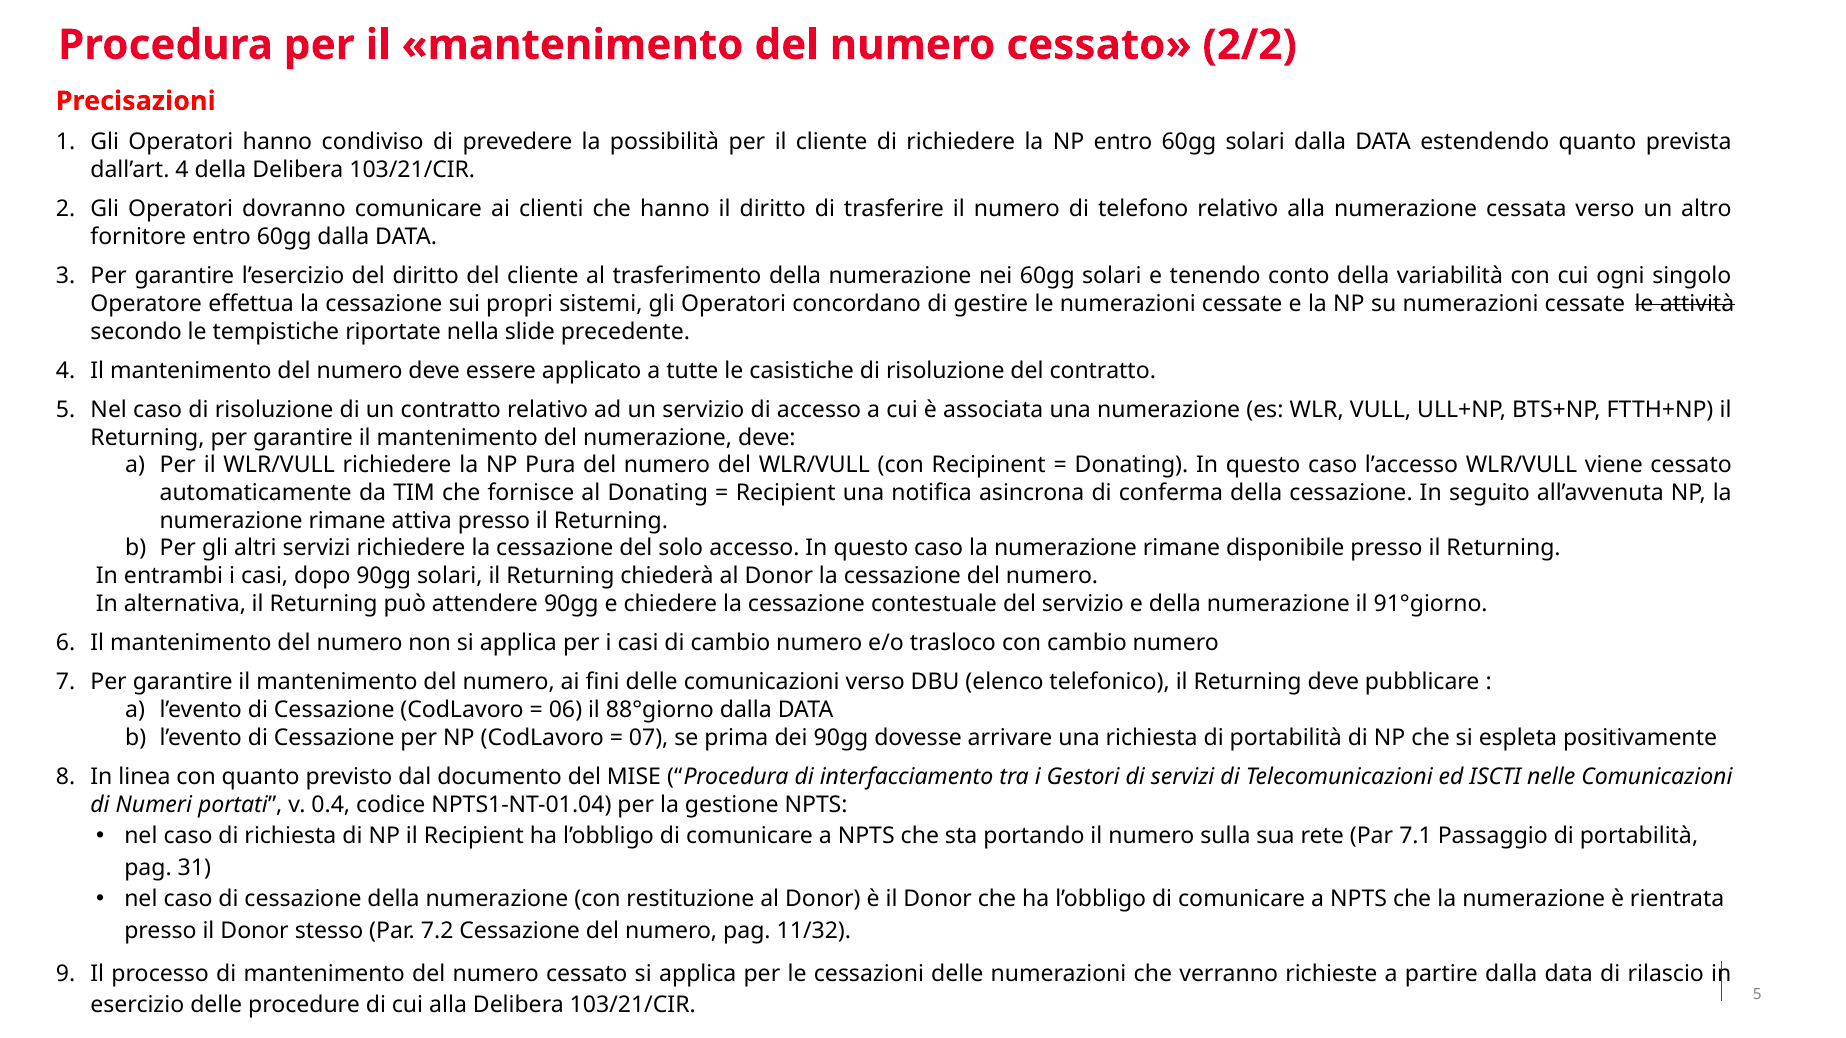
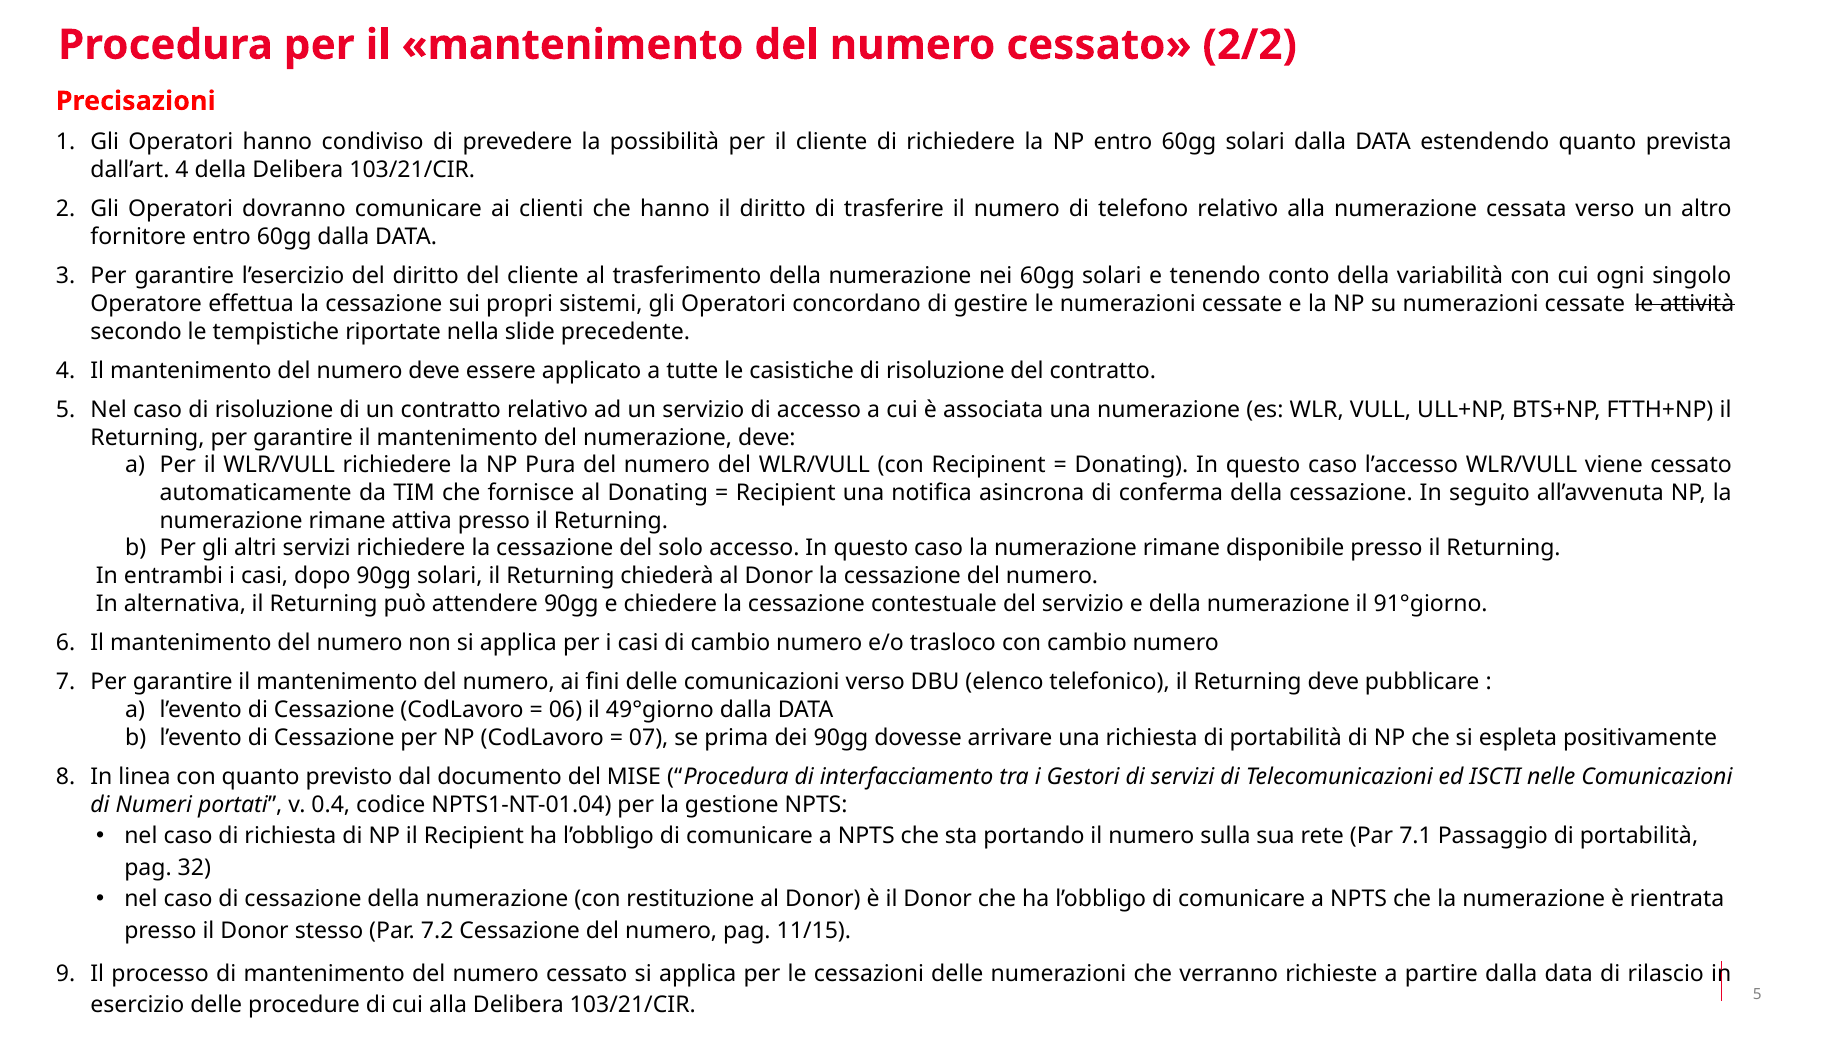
88°giorno: 88°giorno -> 49°giorno (660, 710)
31: 31 -> 32 (194, 868)
11/32: 11/32 -> 11/15 (814, 931)
